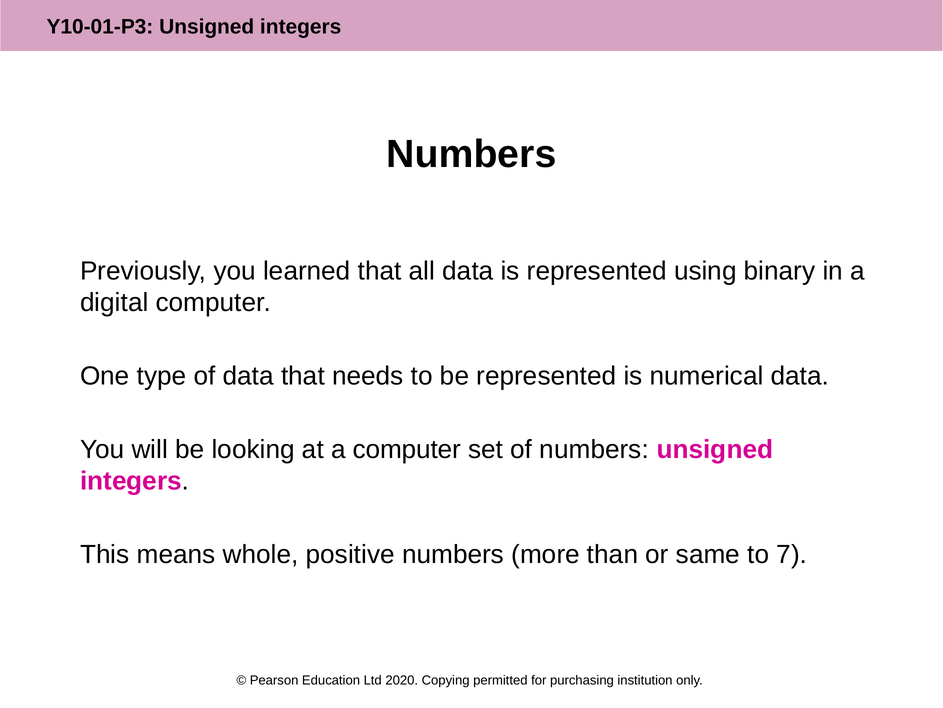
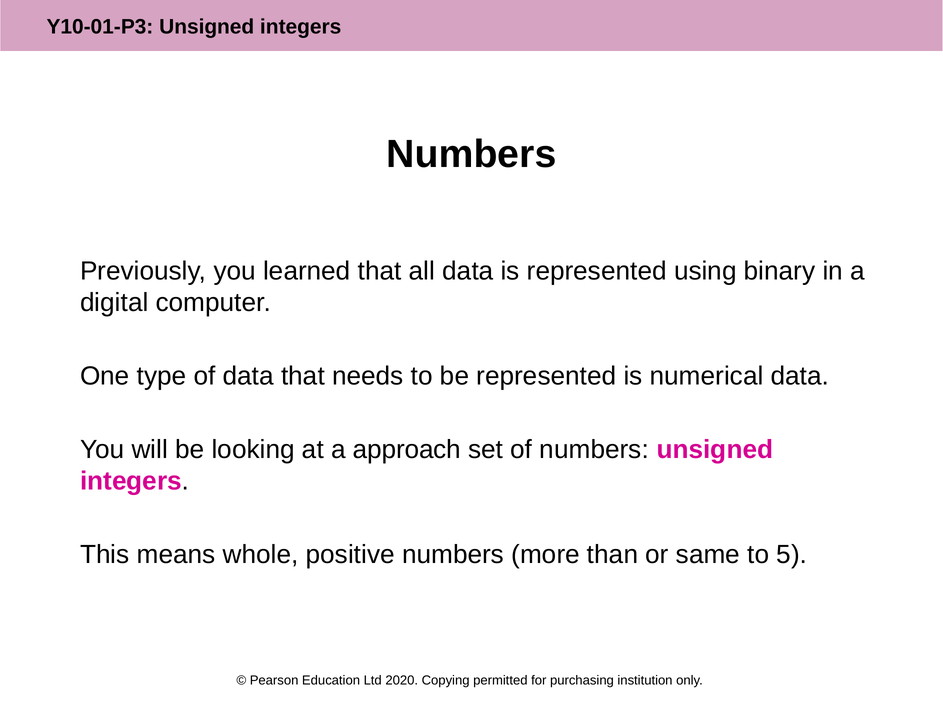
a computer: computer -> approach (407, 449)
7: 7 -> 5 (792, 554)
